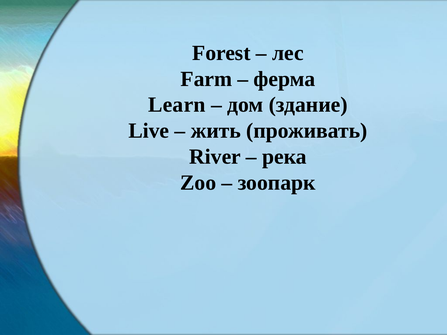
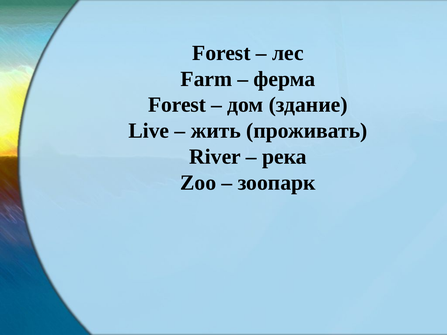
Learn: Learn -> Forest (177, 105)
